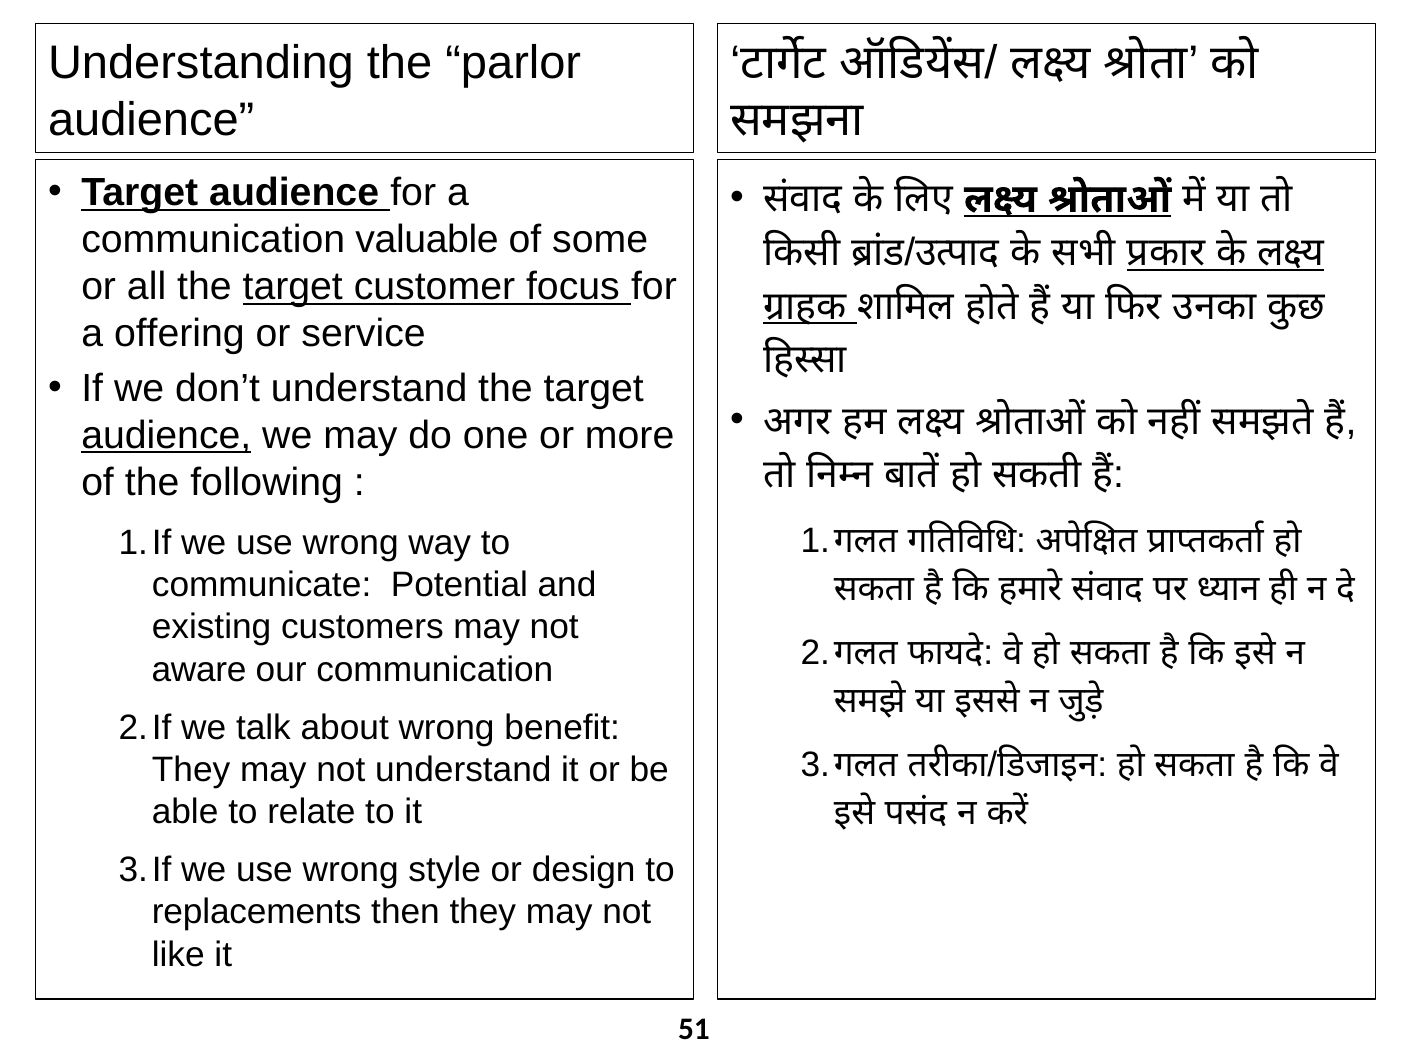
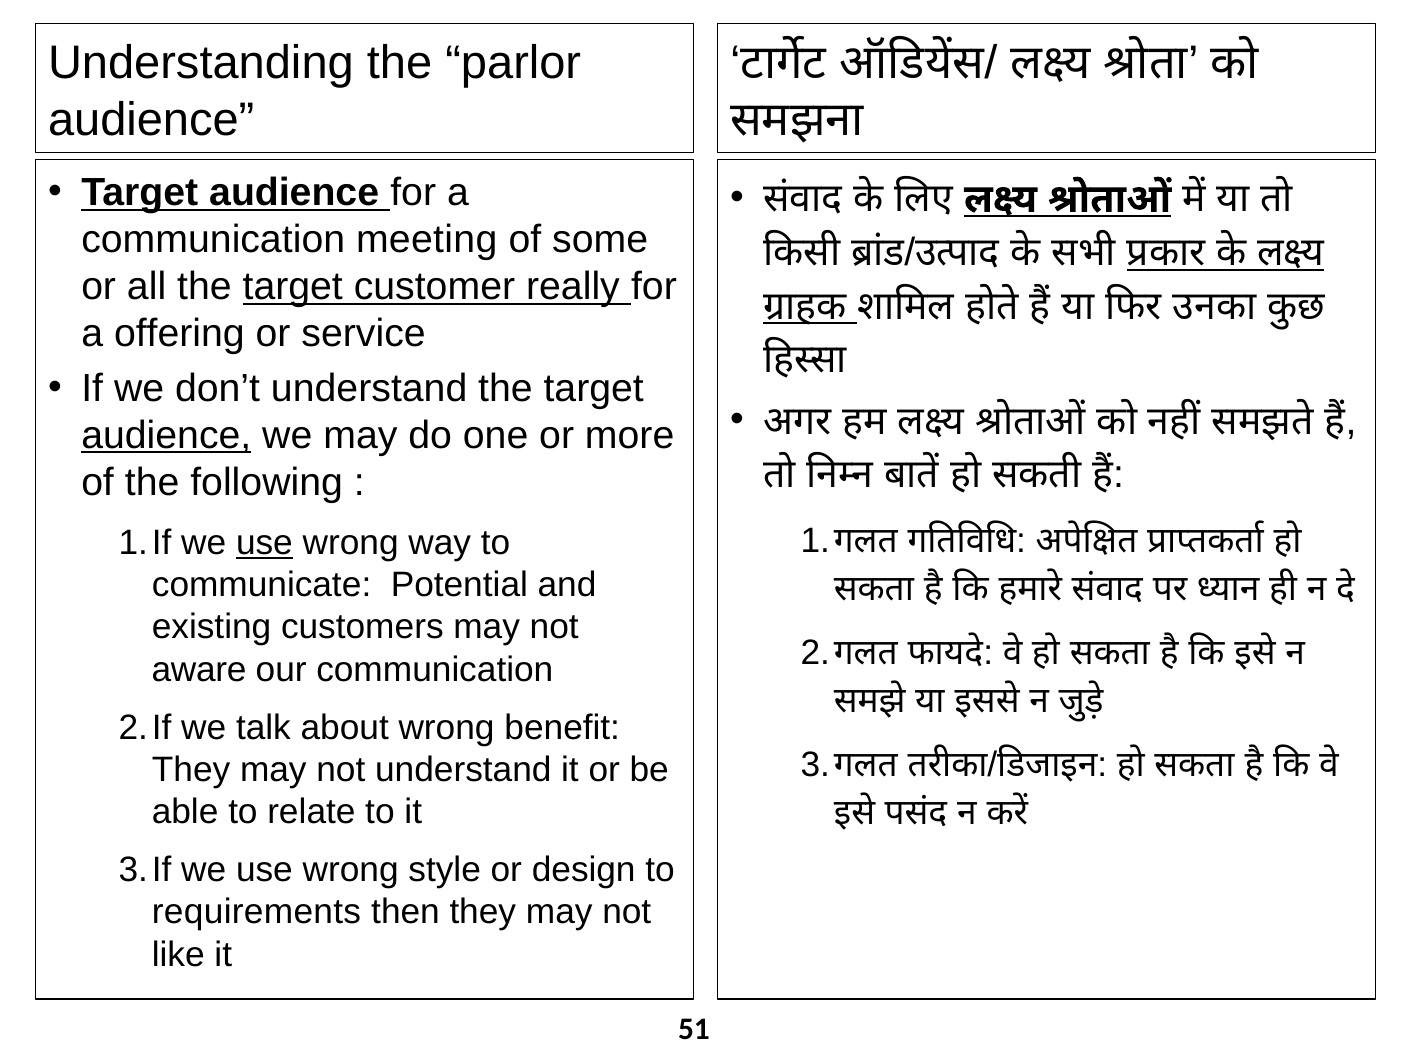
valuable: valuable -> meeting (427, 239)
focus: focus -> really (573, 286)
use underline: none -> present (264, 543)
replacements: replacements -> requirements (257, 913)
